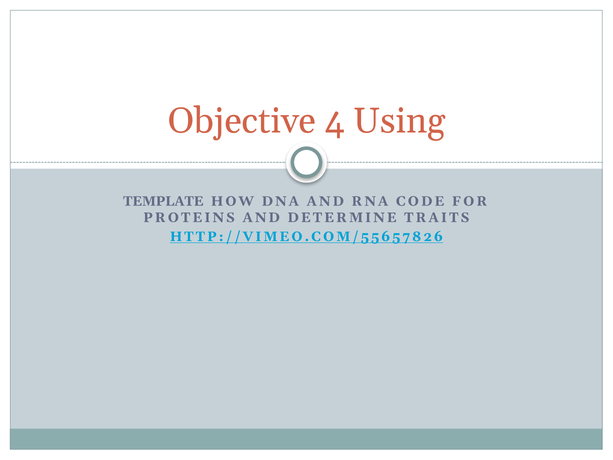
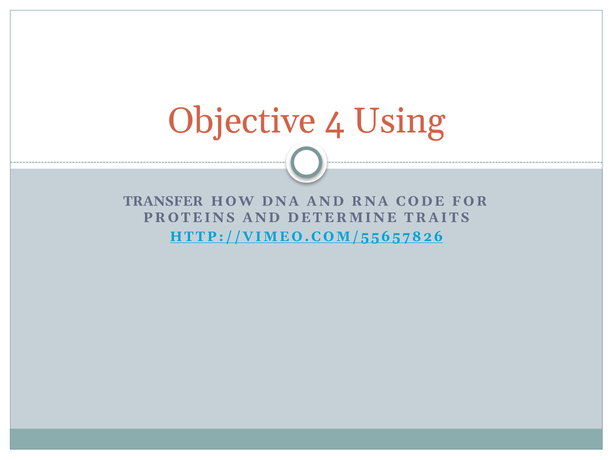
TEMPLATE: TEMPLATE -> TRANSFER (163, 201)
